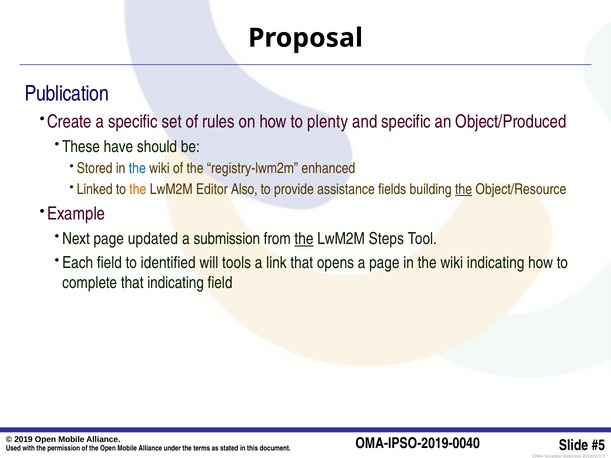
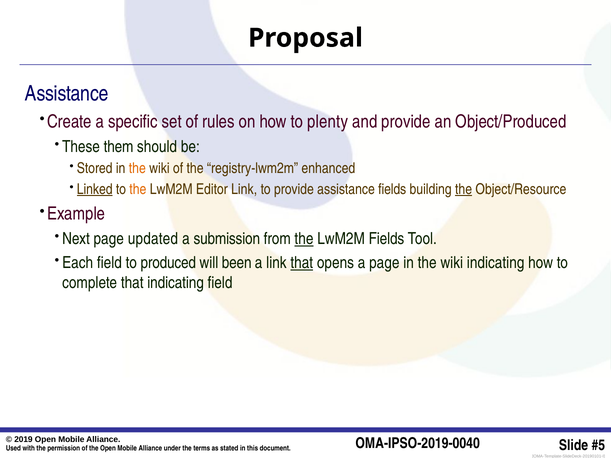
Publication: Publication -> Assistance (67, 94)
and specific: specific -> provide (406, 122)
have: have -> them (119, 147)
the colour: blue -> orange (137, 169)
Linked underline: none -> present (95, 189)
Editor Also: Also -> Link (244, 189)
LwM2M Steps: Steps -> Fields (386, 239)
identified: identified -> produced (168, 263)
tools: tools -> been (237, 263)
that underline: none -> present (302, 263)
